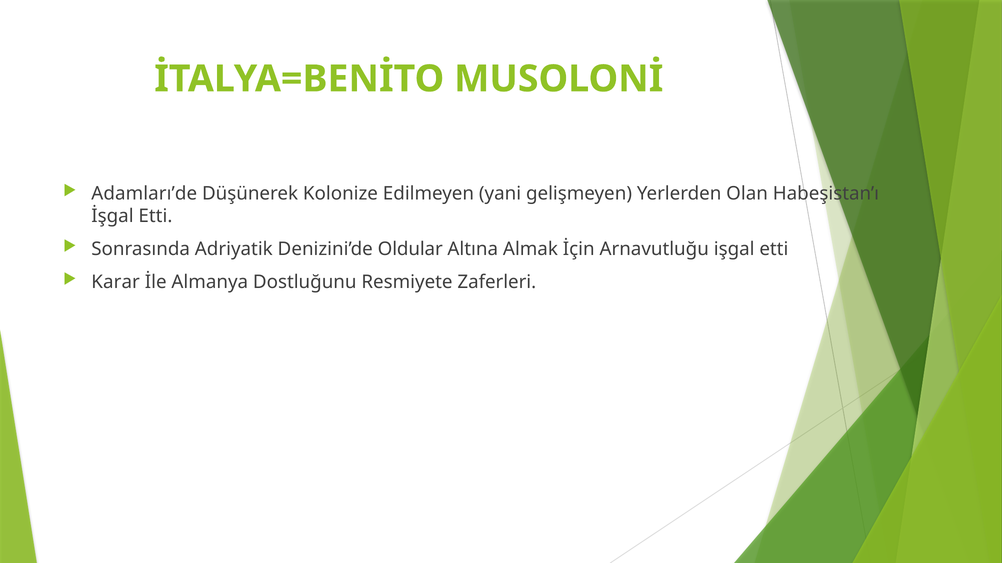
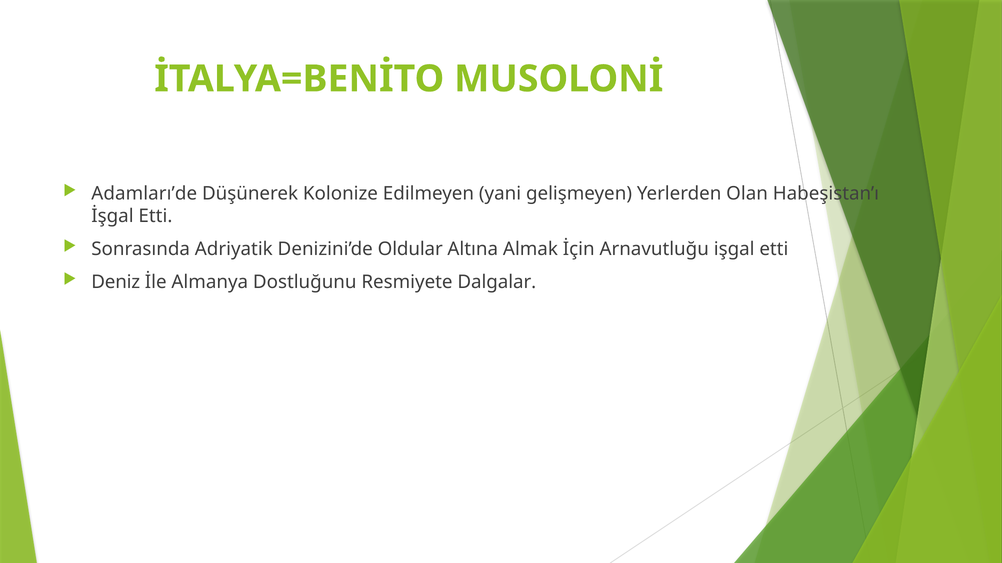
Karar: Karar -> Deniz (116, 282)
Zaferleri: Zaferleri -> Dalgalar (497, 282)
